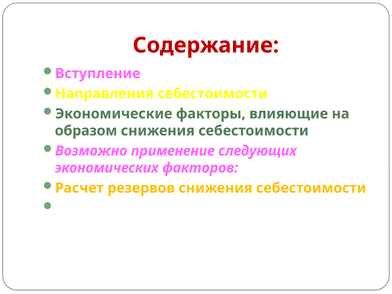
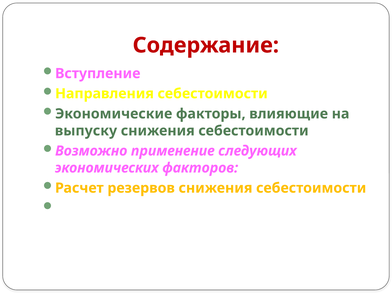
образом: образом -> выпуску (86, 131)
